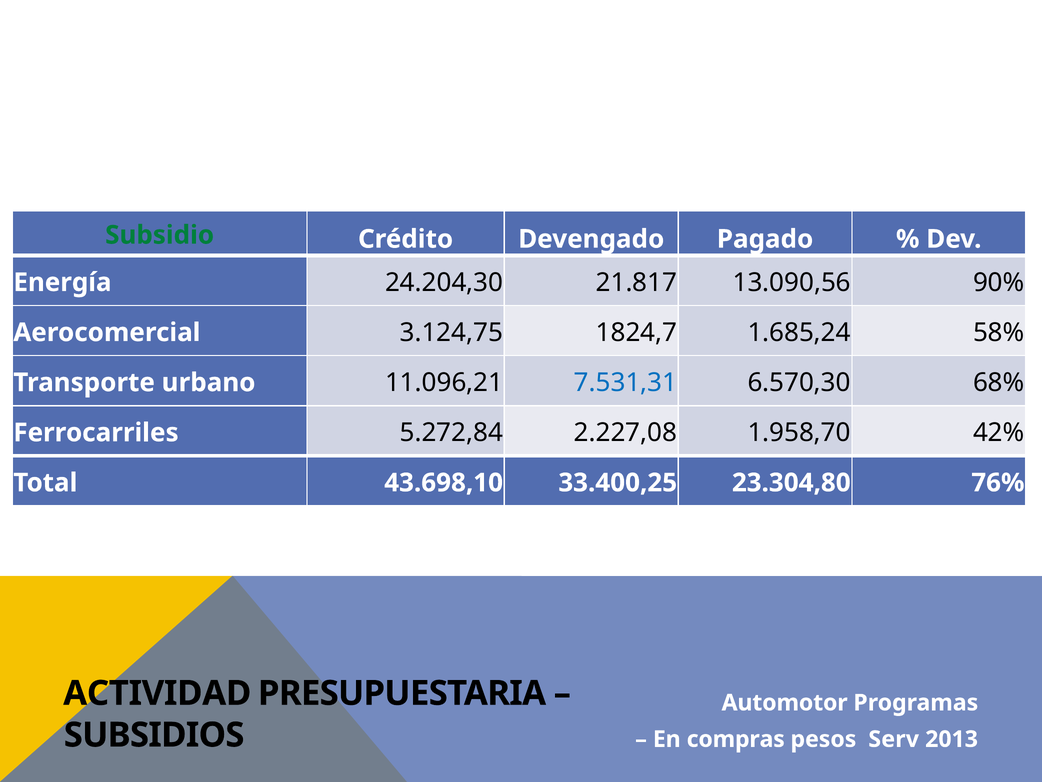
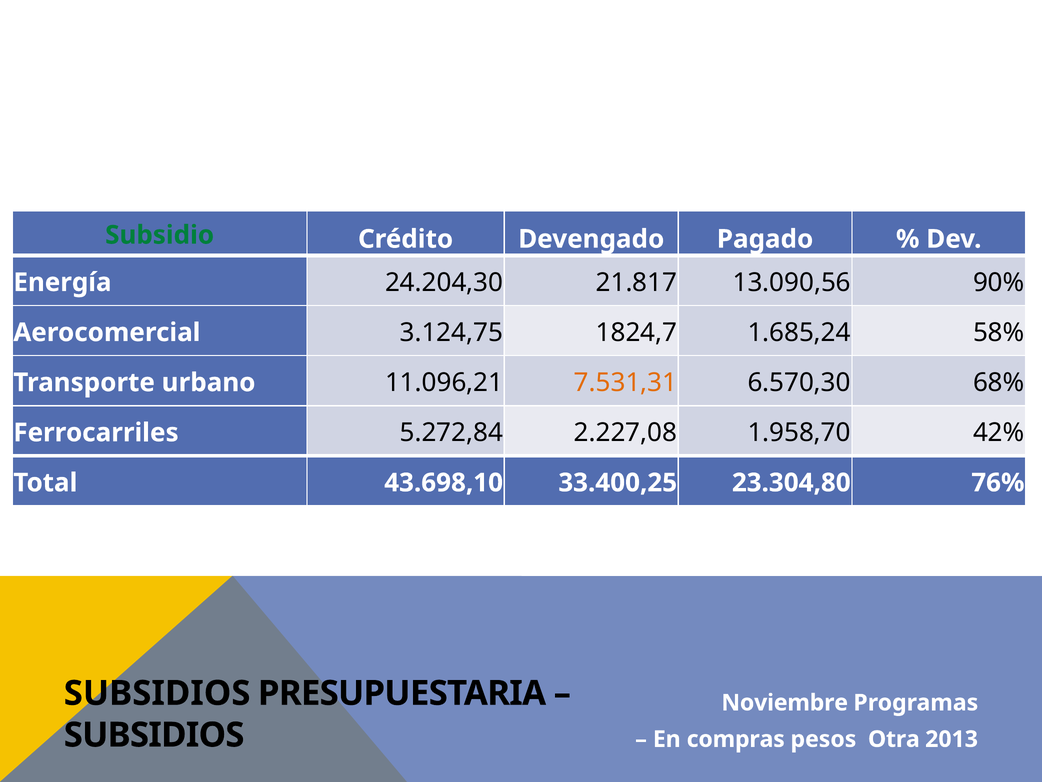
7.531,31 colour: blue -> orange (626, 382)
ACTIVIDAD: ACTIVIDAD -> SUBSIDIOS (157, 693)
Automotor: Automotor -> Noviembre (785, 702)
Serv: Serv -> Otra (894, 739)
